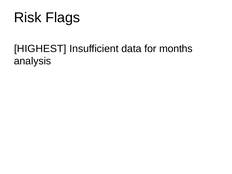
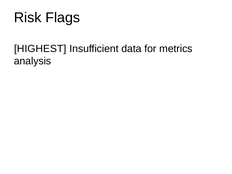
months: months -> metrics (176, 49)
